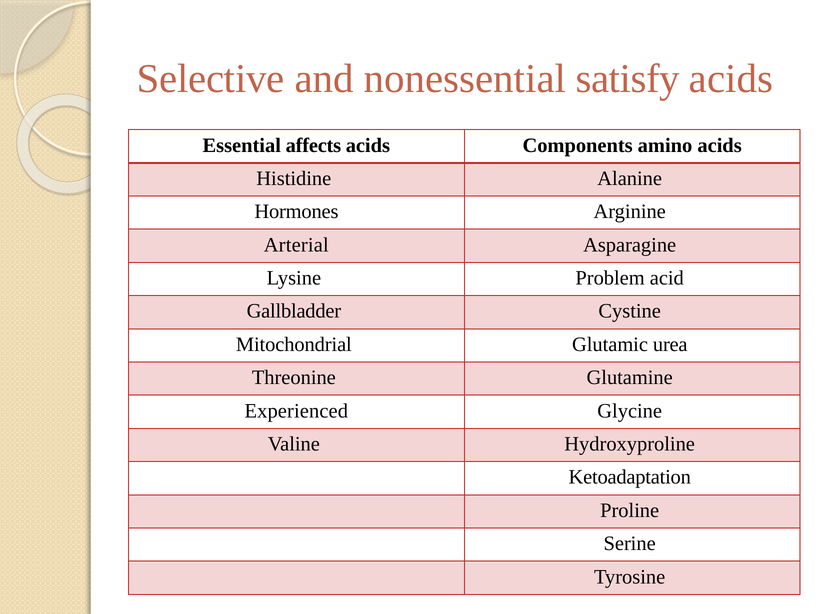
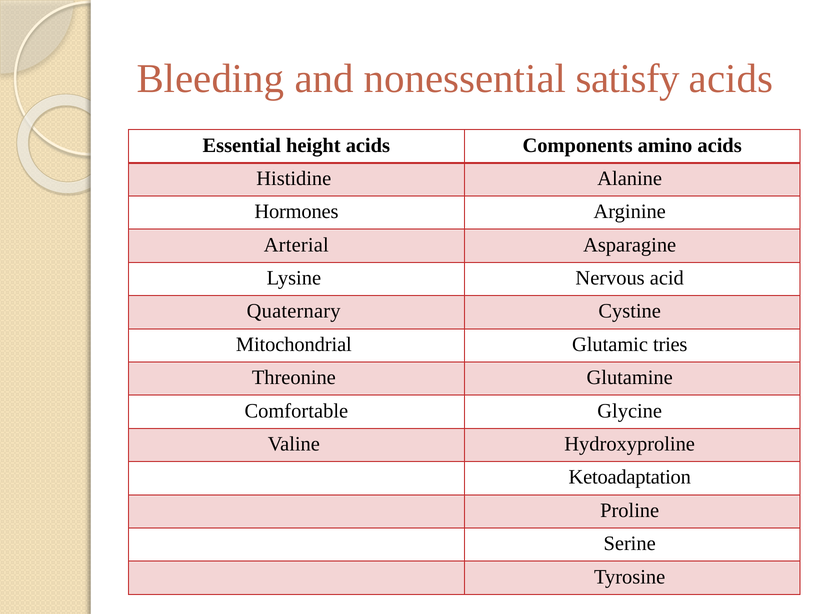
Selective: Selective -> Bleeding (210, 79)
affects: affects -> height (313, 145)
Problem: Problem -> Nervous (610, 278)
Gallbladder: Gallbladder -> Quaternary (294, 311)
urea: urea -> tries (670, 345)
Experienced: Experienced -> Comfortable (296, 411)
